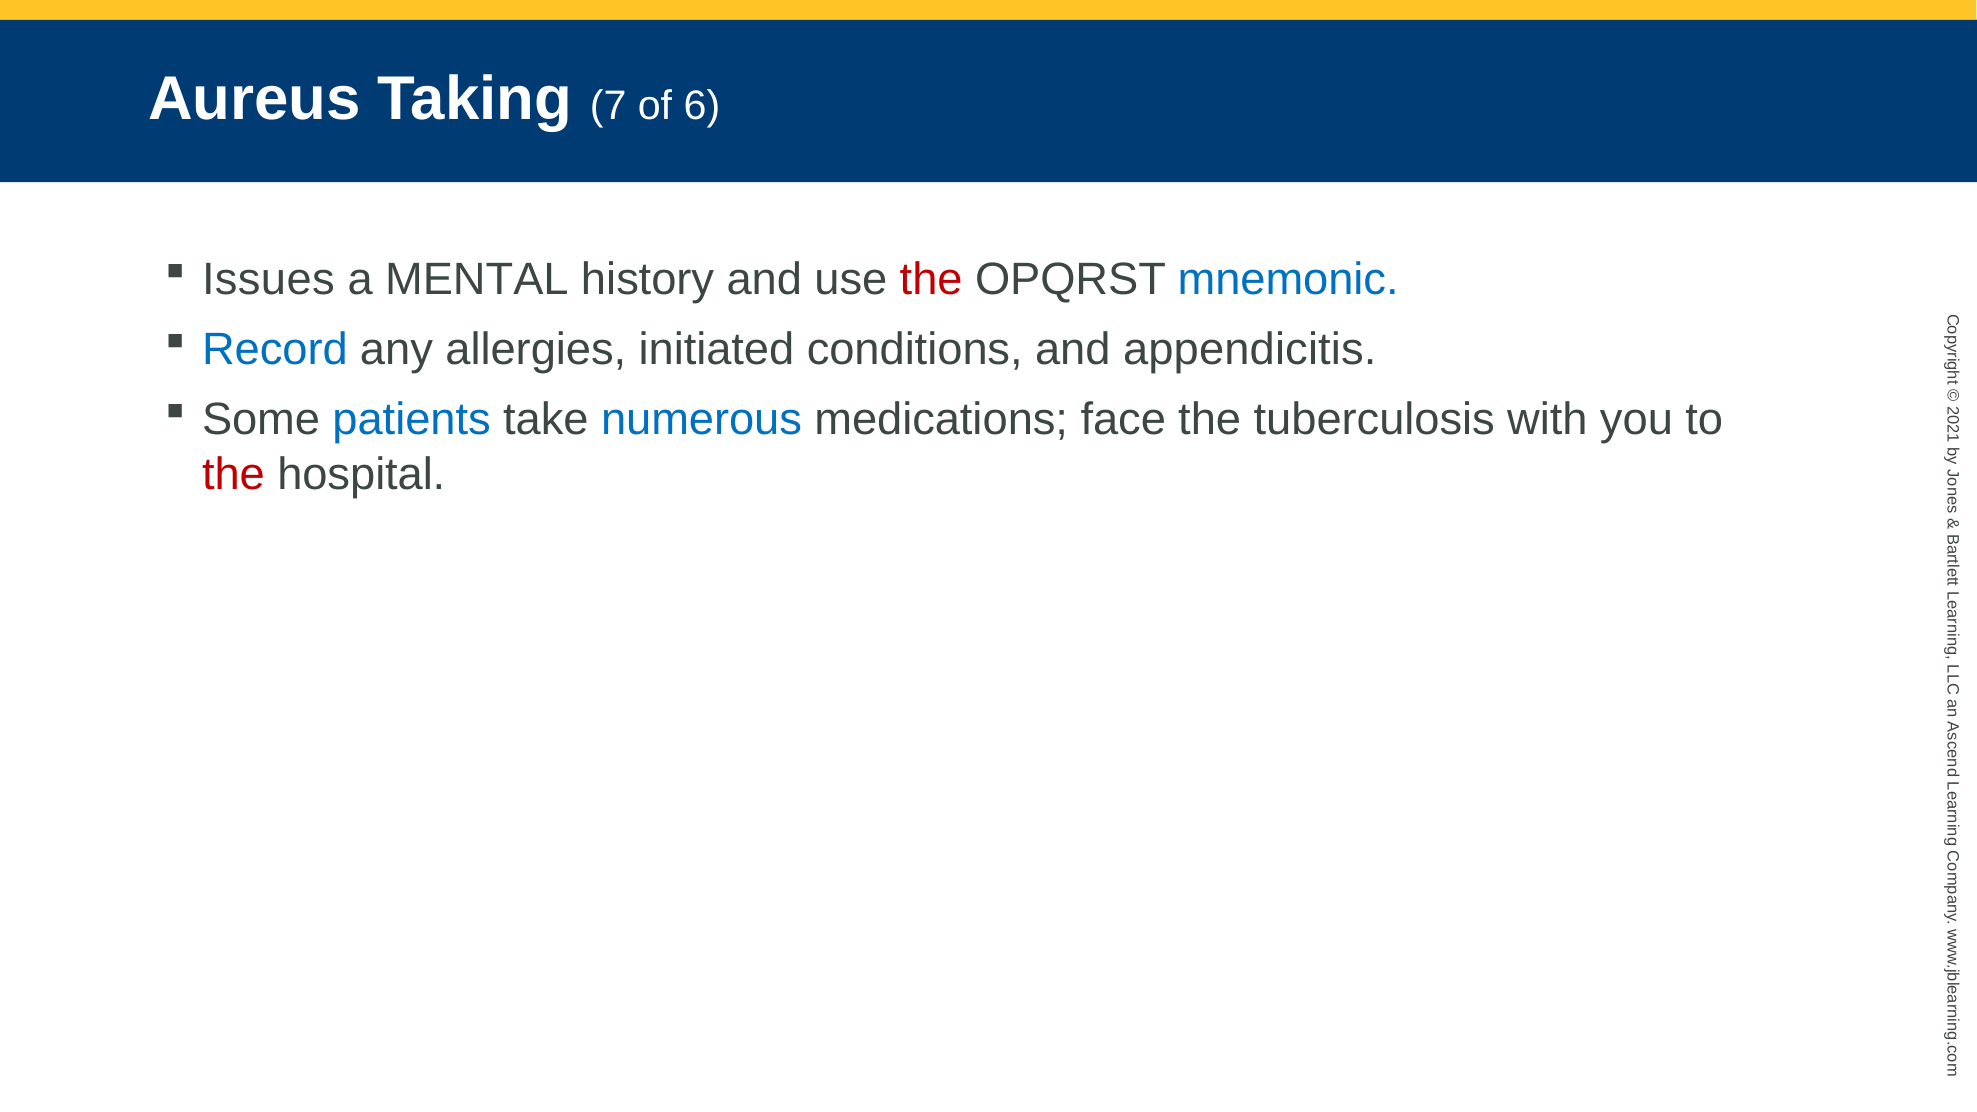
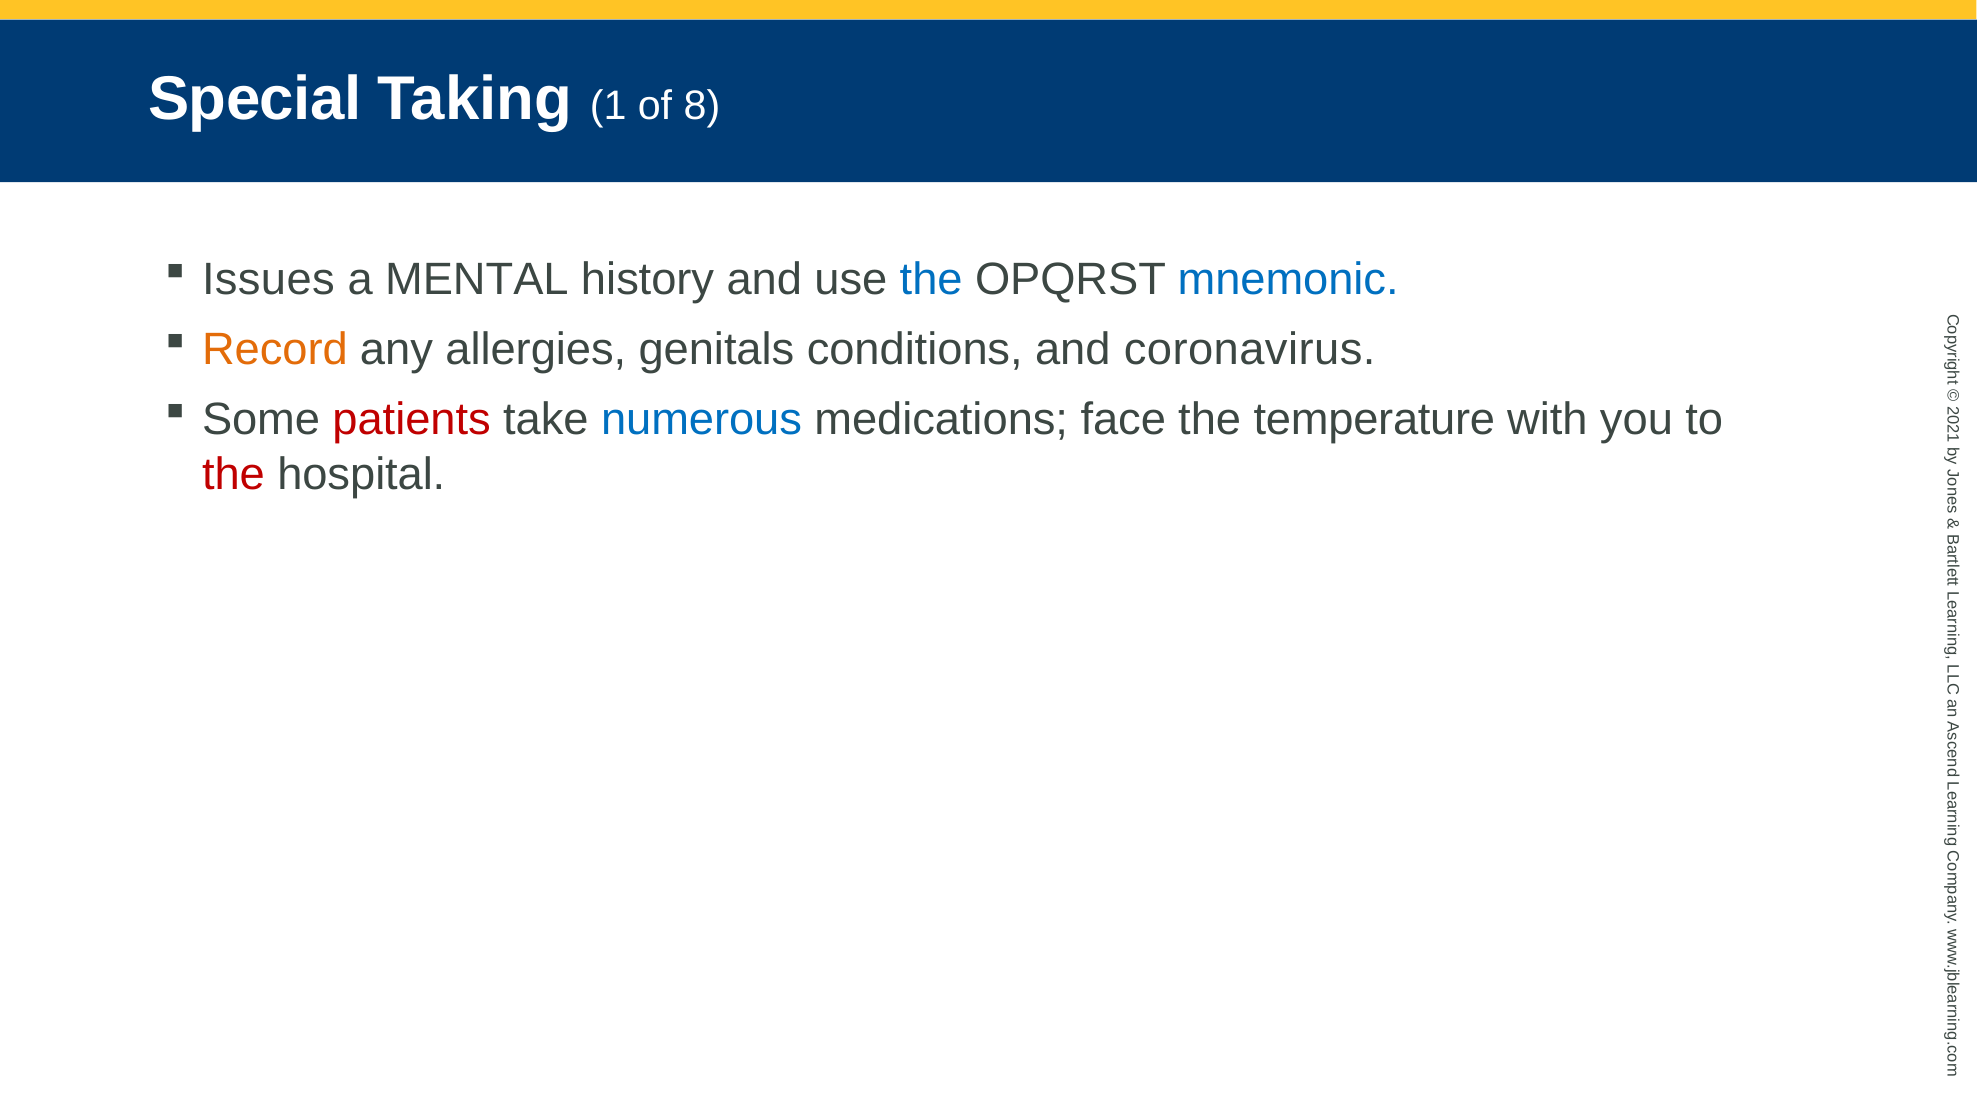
Aureus: Aureus -> Special (255, 99)
Taking 7: 7 -> 1 (608, 106)
6: 6 -> 8 (702, 106)
the colour: red -> blue (931, 279)
Record colour: blue -> orange (275, 350)
initiated: initiated -> genitals (716, 350)
appendicitis: appendicitis -> coronavirus (1250, 350)
patients colour: blue -> red (412, 420)
tuberculosis: tuberculosis -> temperature (1374, 420)
